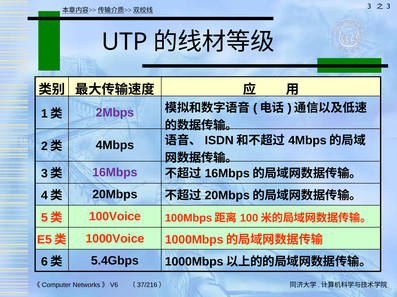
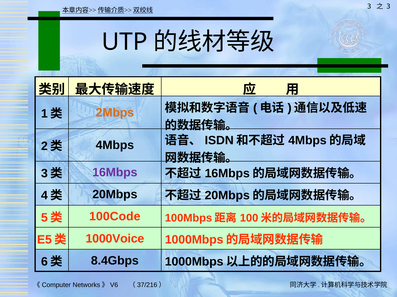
2Mbps colour: purple -> orange (115, 113)
100Voice: 100Voice -> 100Code (115, 217)
5.4Gbps: 5.4Gbps -> 8.4Gbps (115, 261)
